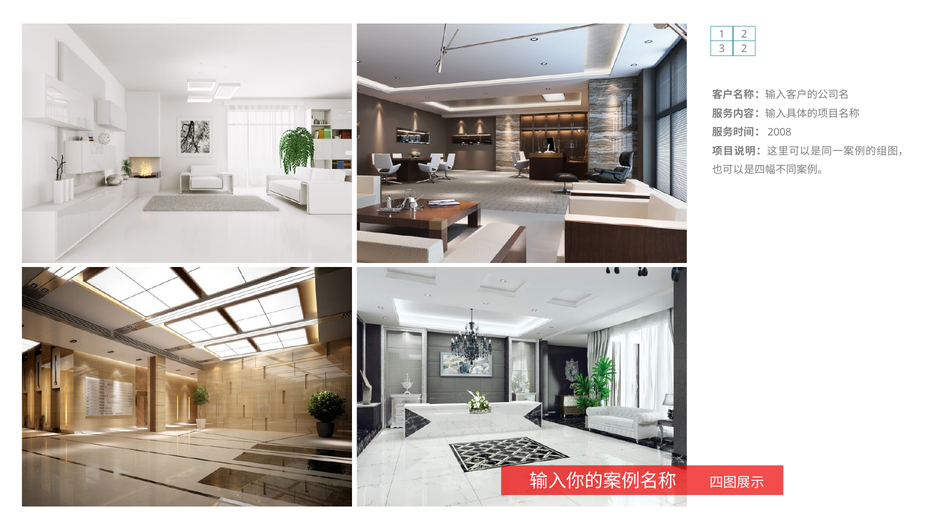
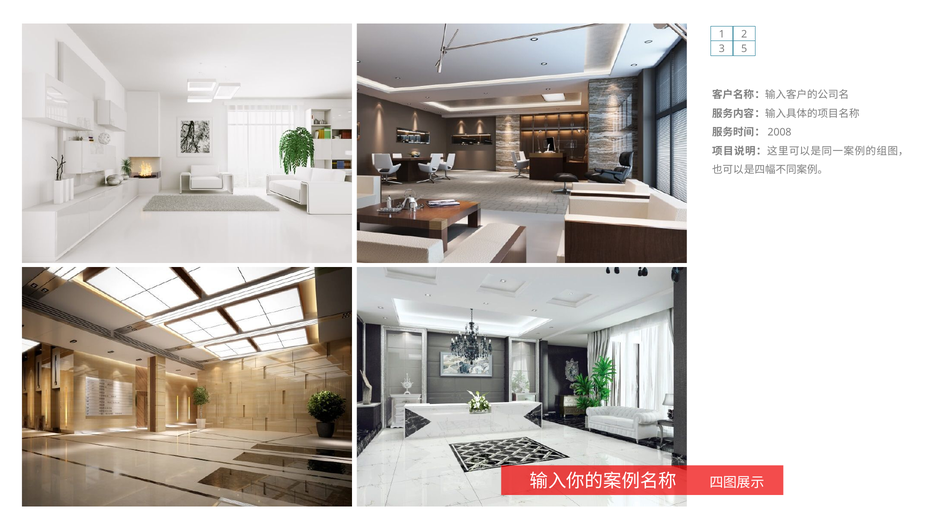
3 2: 2 -> 5 (744, 49)
